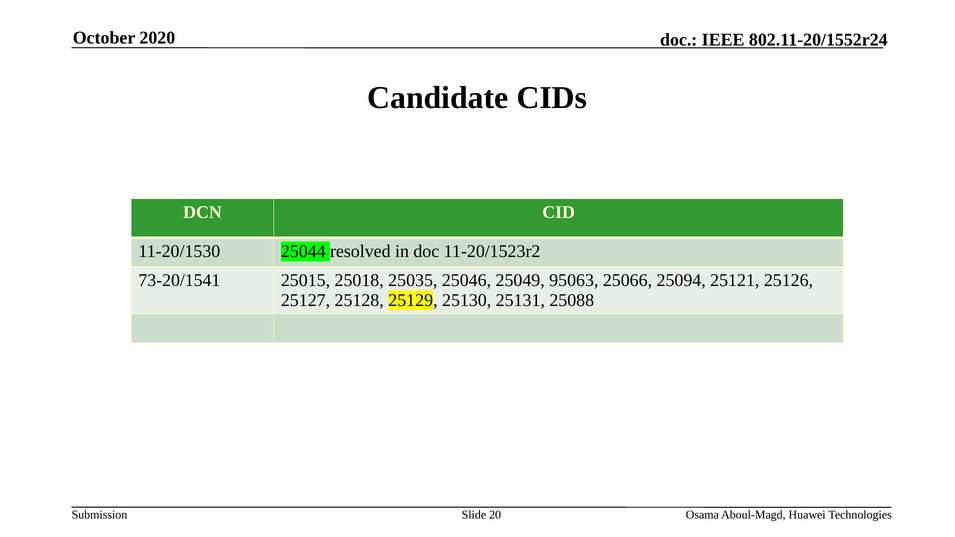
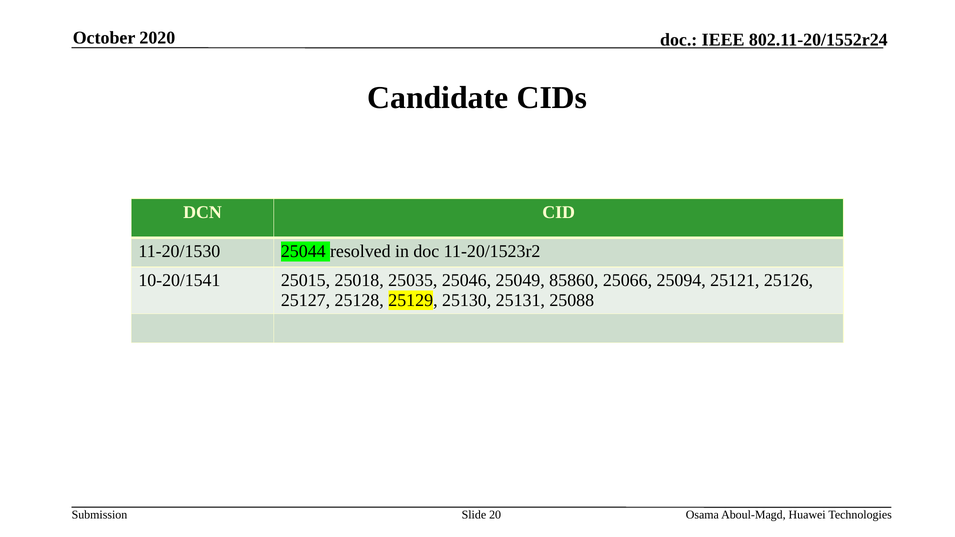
73-20/1541: 73-20/1541 -> 10-20/1541 (179, 281)
95063: 95063 -> 85860 (574, 281)
